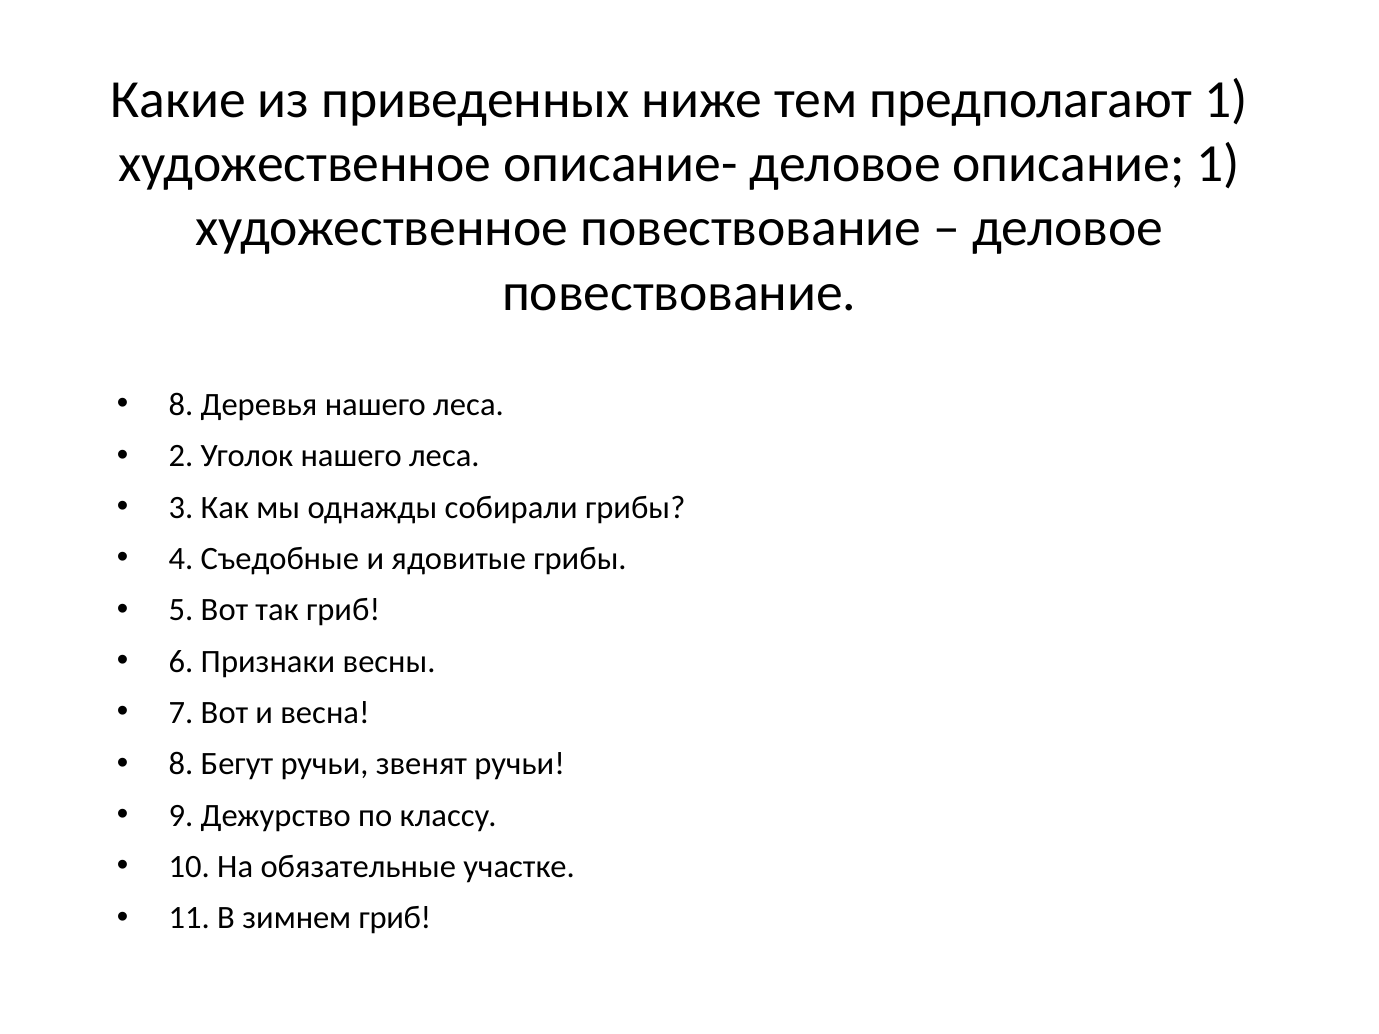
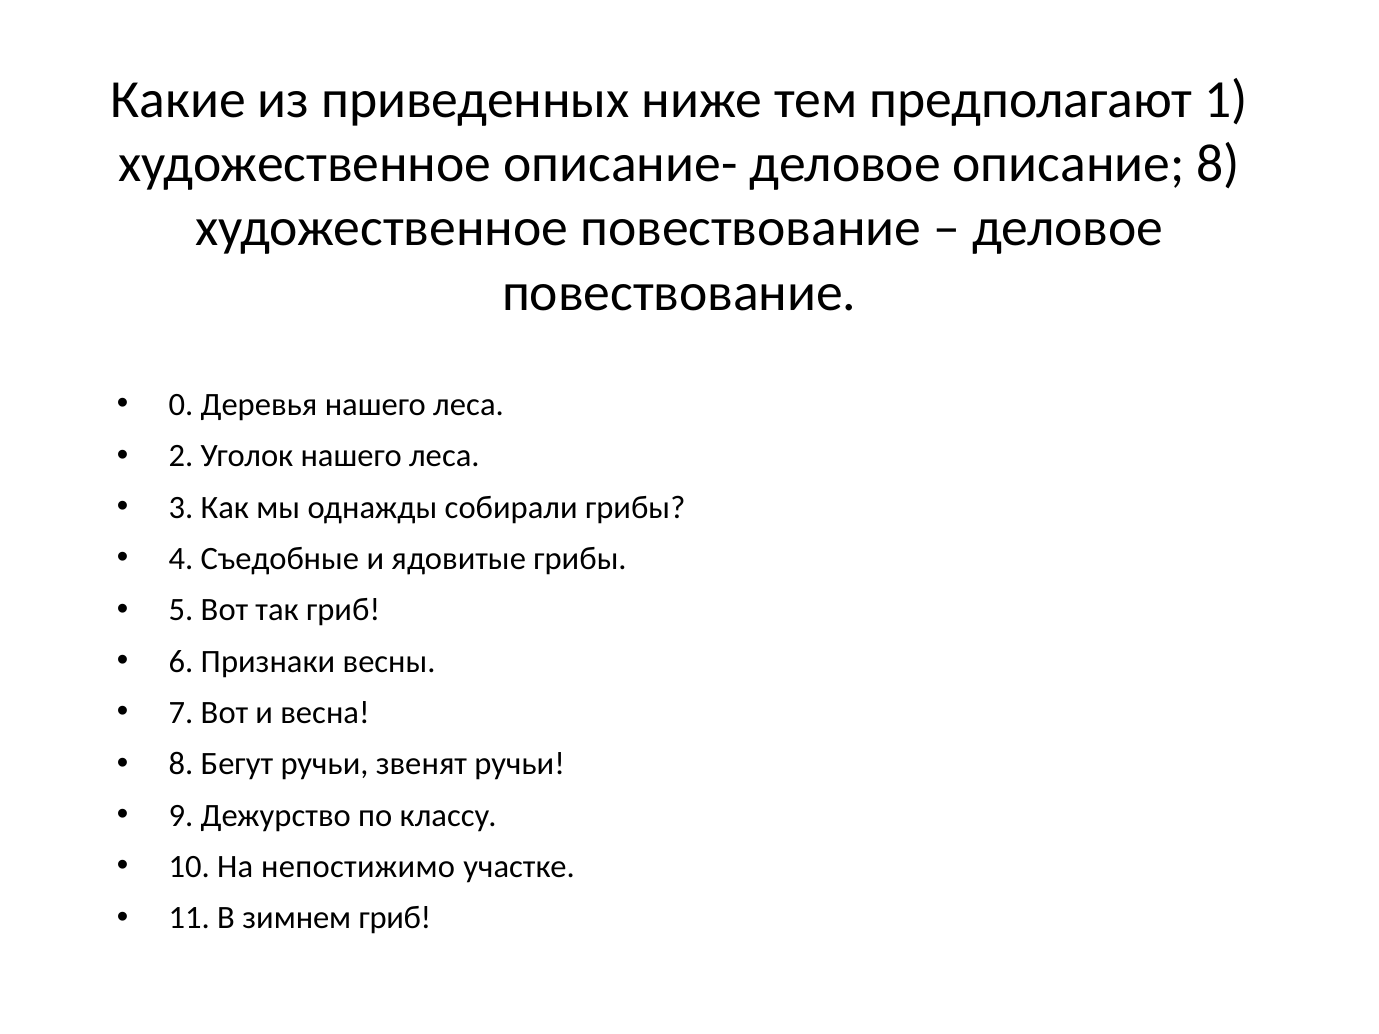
описание 1: 1 -> 8 (1218, 164)
8: 8 -> 0 (181, 405)
обязательные: обязательные -> непостижимо (358, 867)
